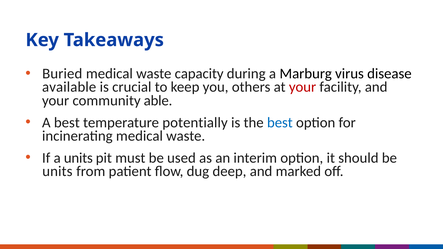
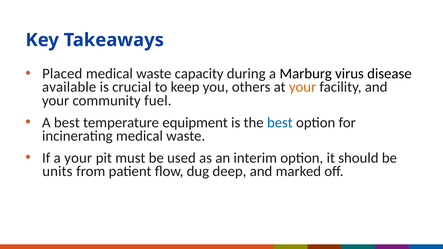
Buried: Buried -> Placed (62, 74)
your colour: red -> orange (303, 87)
able: able -> fuel (158, 101)
potentially: potentially -> equipment (195, 123)
a units: units -> your (78, 158)
